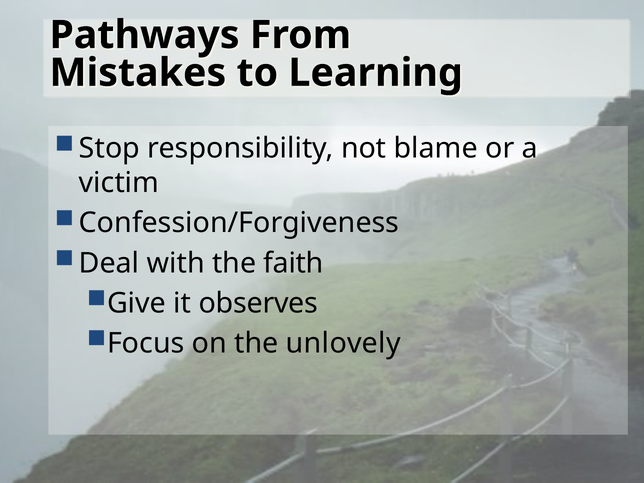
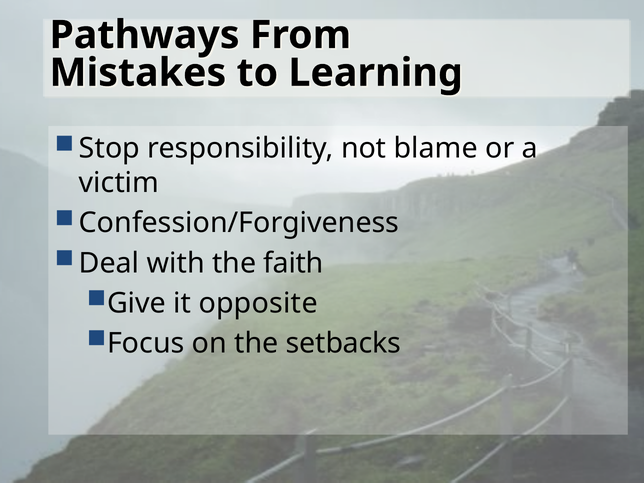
observes: observes -> opposite (258, 303)
unlovely: unlovely -> setbacks (344, 343)
